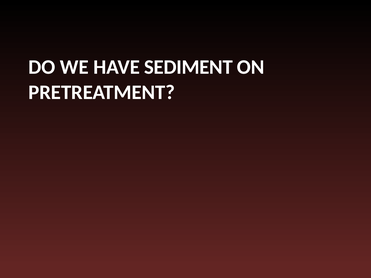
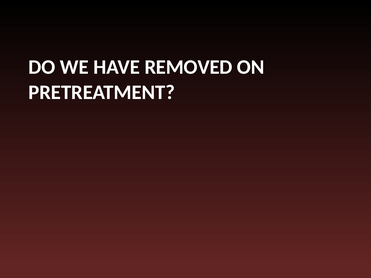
SEDIMENT: SEDIMENT -> REMOVED (188, 67)
